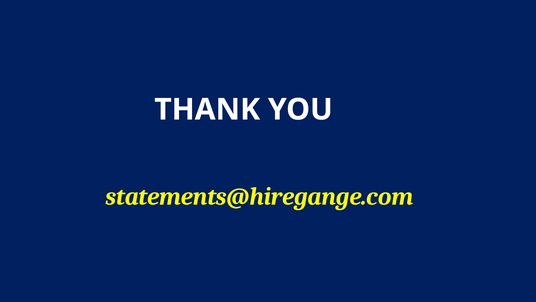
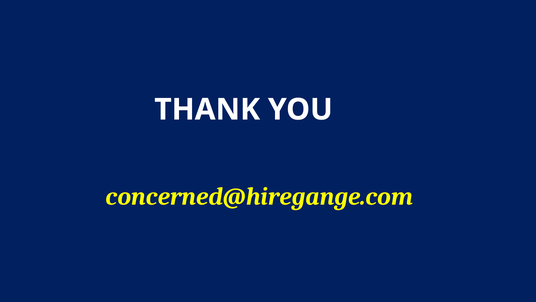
statements@hiregange.com: statements@hiregange.com -> concerned@hiregange.com (259, 196)
